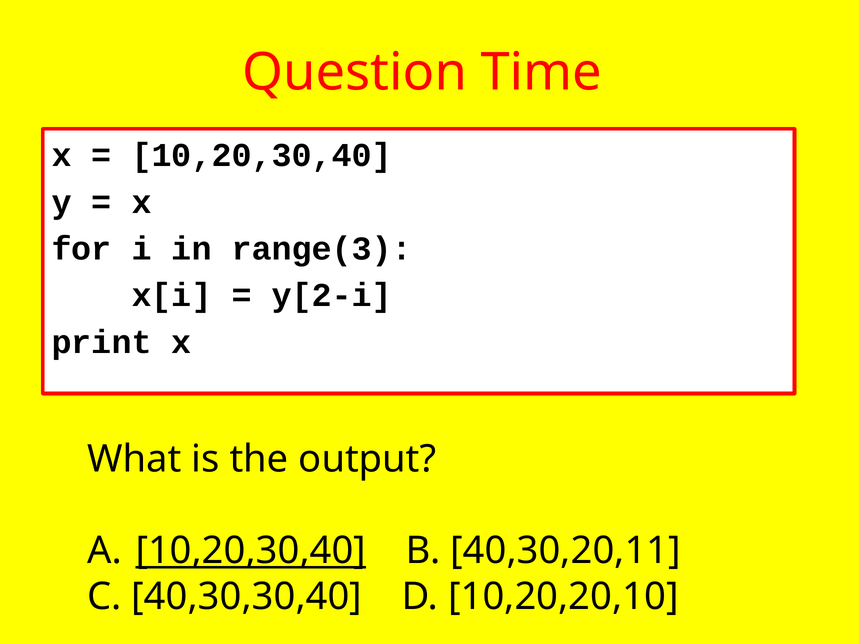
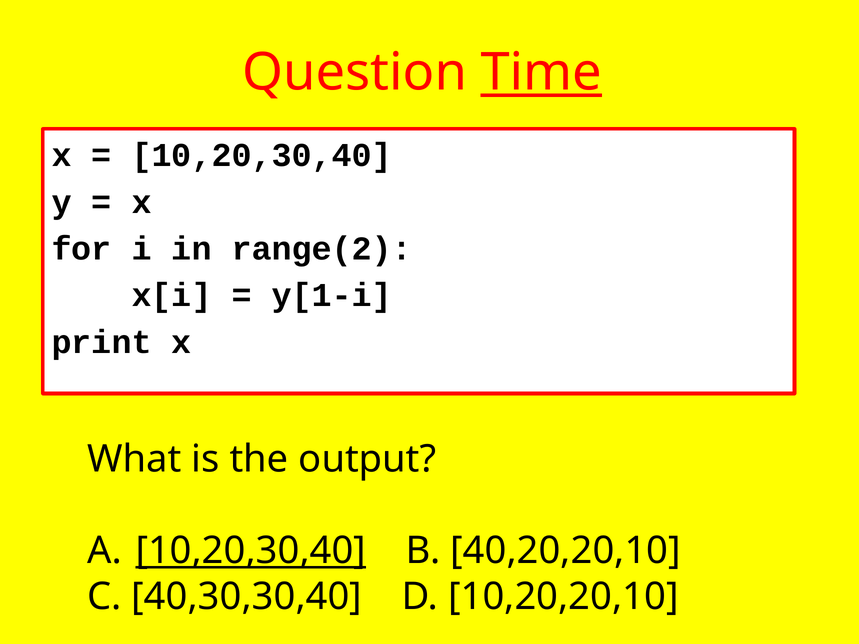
Time underline: none -> present (541, 73)
range(3: range(3 -> range(2 (322, 249)
y[2-i: y[2-i -> y[1-i (332, 296)
40,30,20,11: 40,30,20,11 -> 40,20,20,10 (566, 551)
